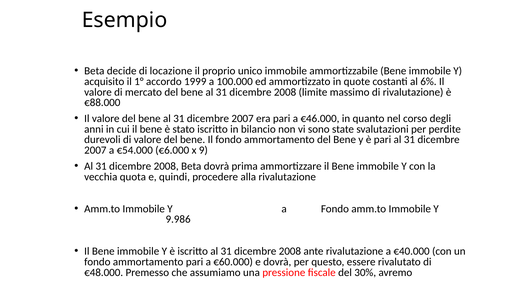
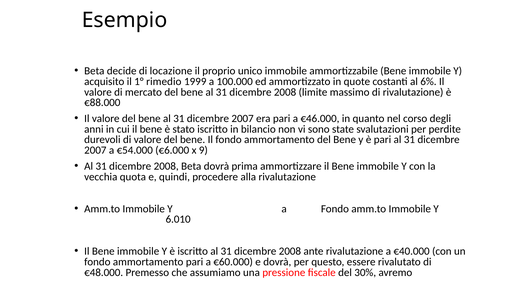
accordo: accordo -> rimedio (164, 81)
9.986: 9.986 -> 6.010 (178, 219)
